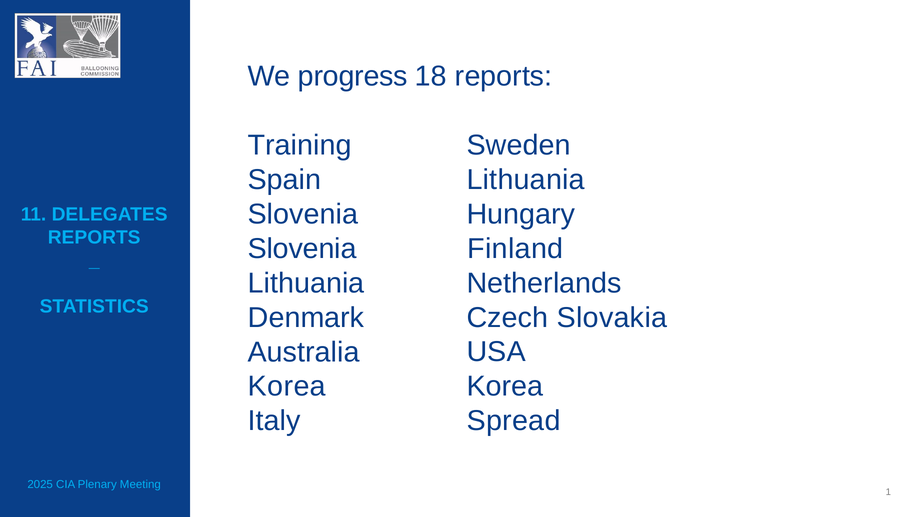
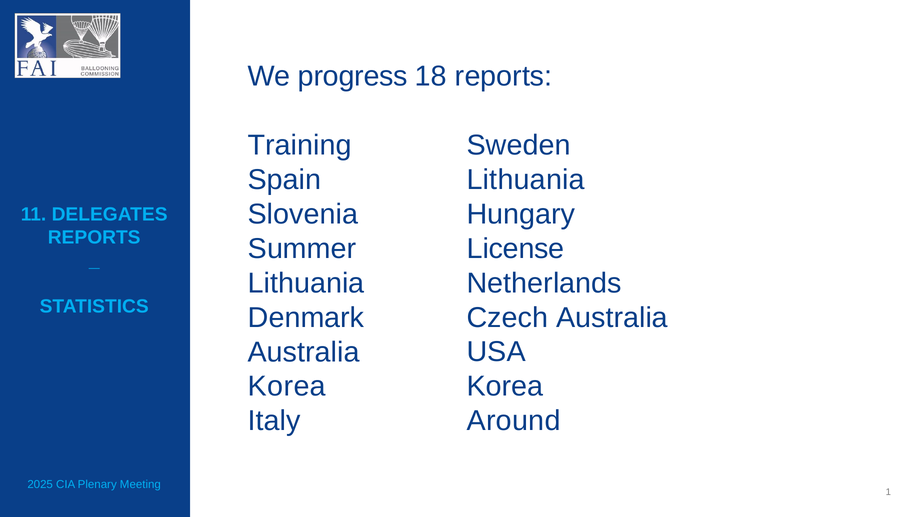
Slovenia: Slovenia -> Summer (302, 249)
Finland: Finland -> License (516, 249)
Czech Slovakia: Slovakia -> Australia (612, 318)
Spread: Spread -> Around (514, 421)
